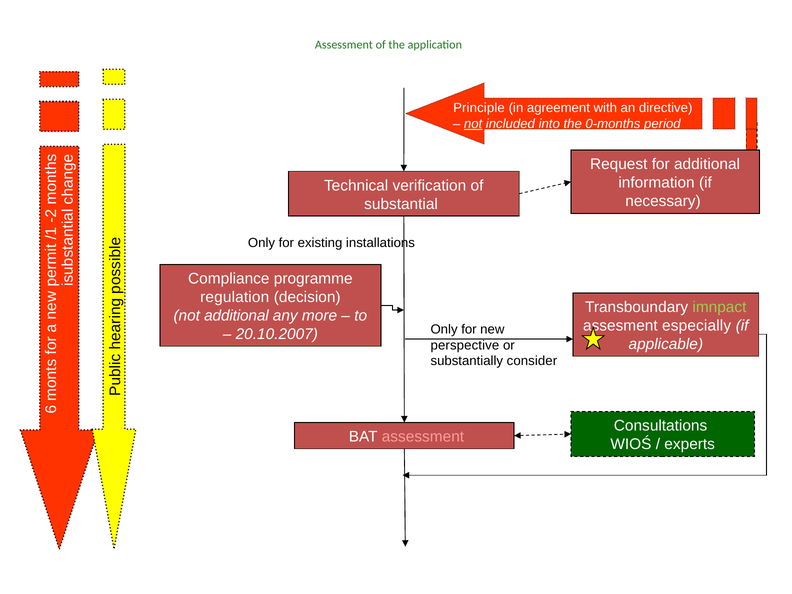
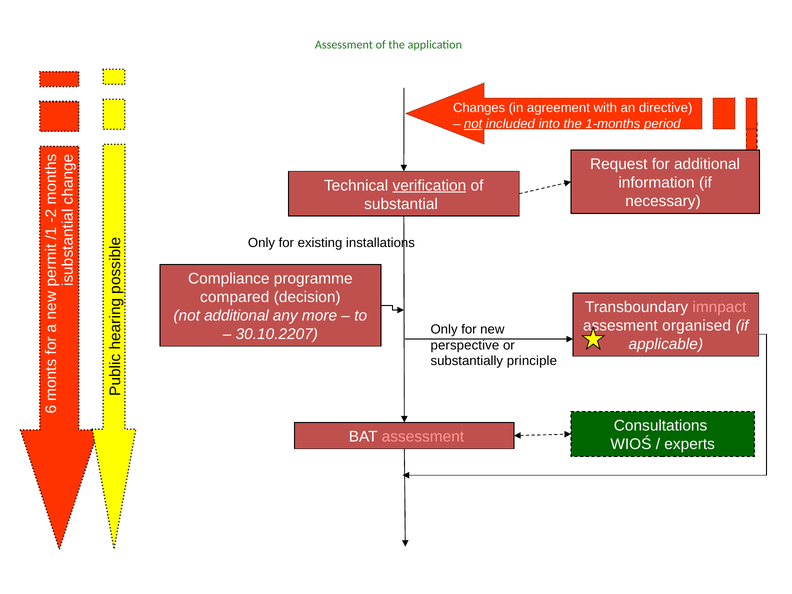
Principle: Principle -> Changes (479, 108)
0-months: 0-months -> 1-months (613, 124)
verification underline: none -> present (429, 186)
regulation: regulation -> compared (235, 297)
imnpact colour: light green -> pink (719, 307)
especially: especially -> organised (697, 326)
20.10.2007: 20.10.2007 -> 30.10.2207 (277, 334)
consider: consider -> principle (532, 361)
